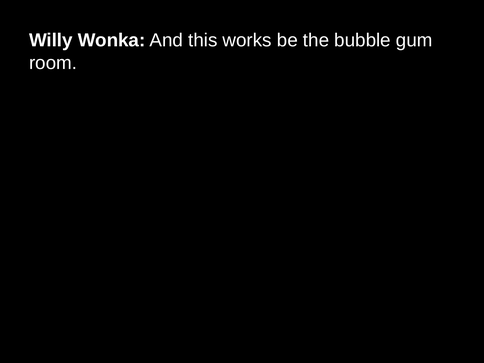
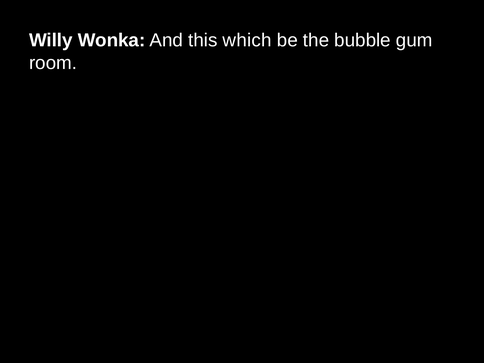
works: works -> which (247, 40)
